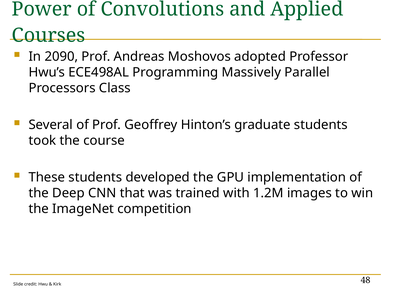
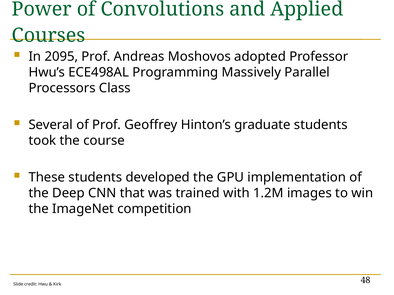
2090: 2090 -> 2095 (61, 57)
